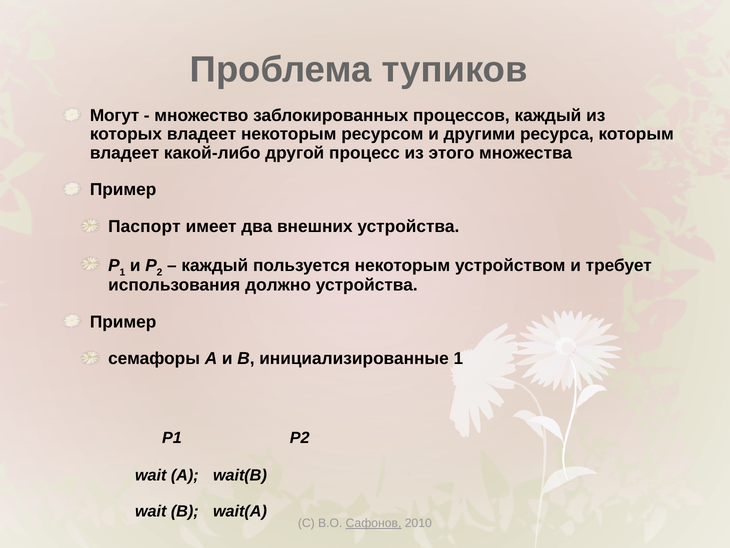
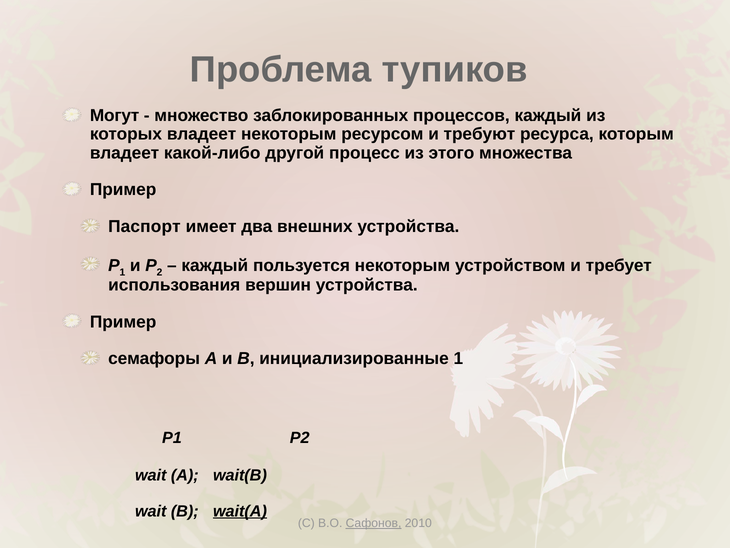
другими: другими -> требуют (479, 134)
должно: должно -> вершин (278, 285)
wait(A underline: none -> present (240, 511)
